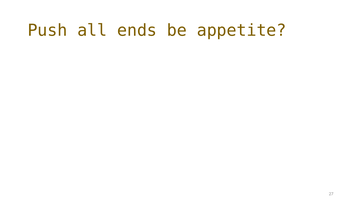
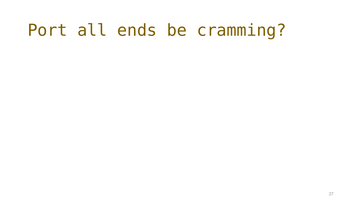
Push: Push -> Port (47, 30)
appetite: appetite -> cramming (242, 30)
